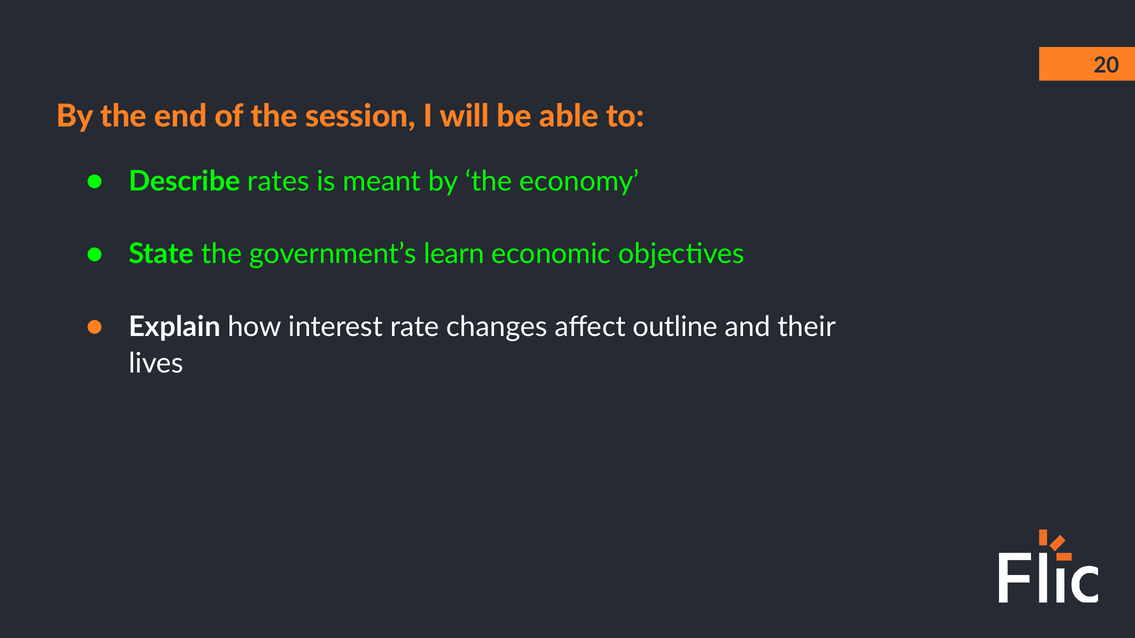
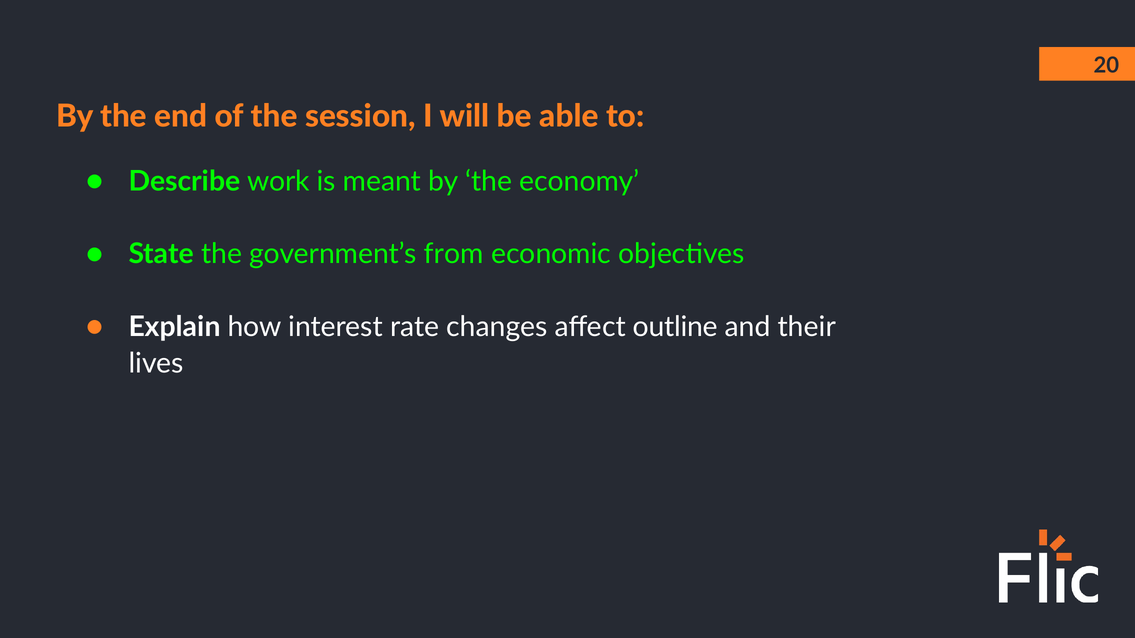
rates: rates -> work (278, 181)
learn: learn -> from (454, 254)
